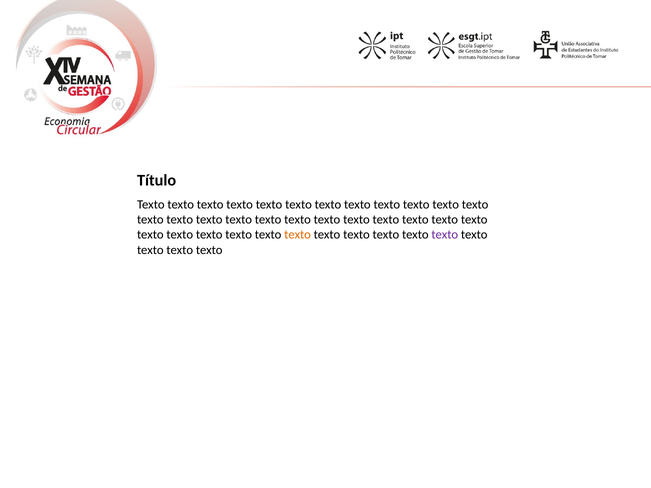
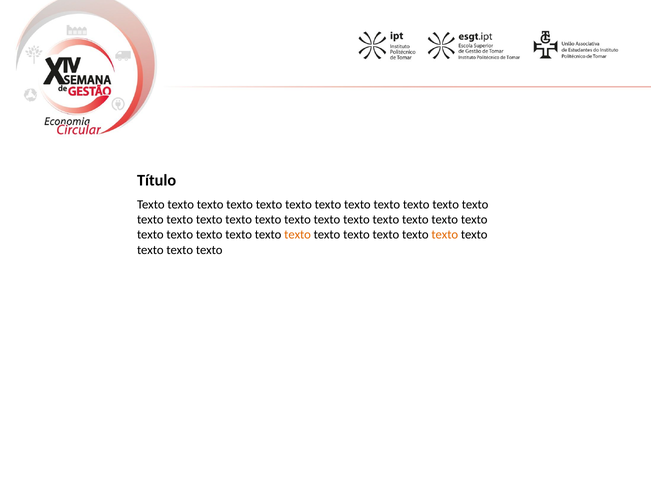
texto colour: purple -> orange (445, 235)
